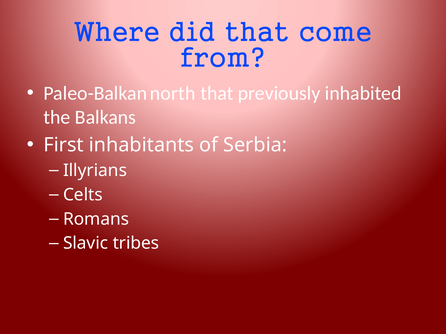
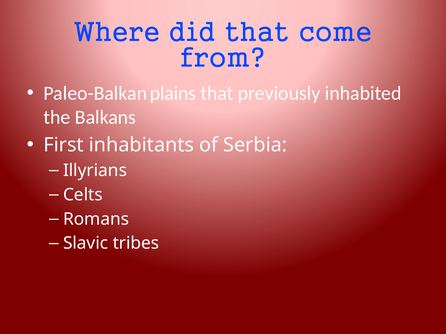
north: north -> plains (173, 94)
